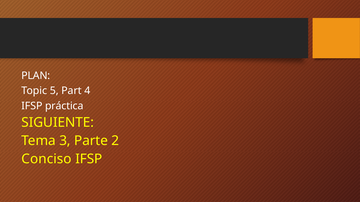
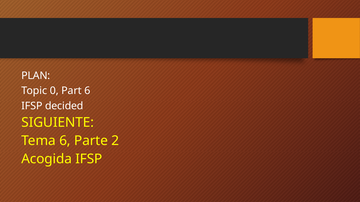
5: 5 -> 0 (54, 91)
Part 4: 4 -> 6 (87, 91)
práctica: práctica -> decided (64, 106)
Tema 3: 3 -> 6 (65, 141)
Conciso: Conciso -> Acogida (47, 159)
